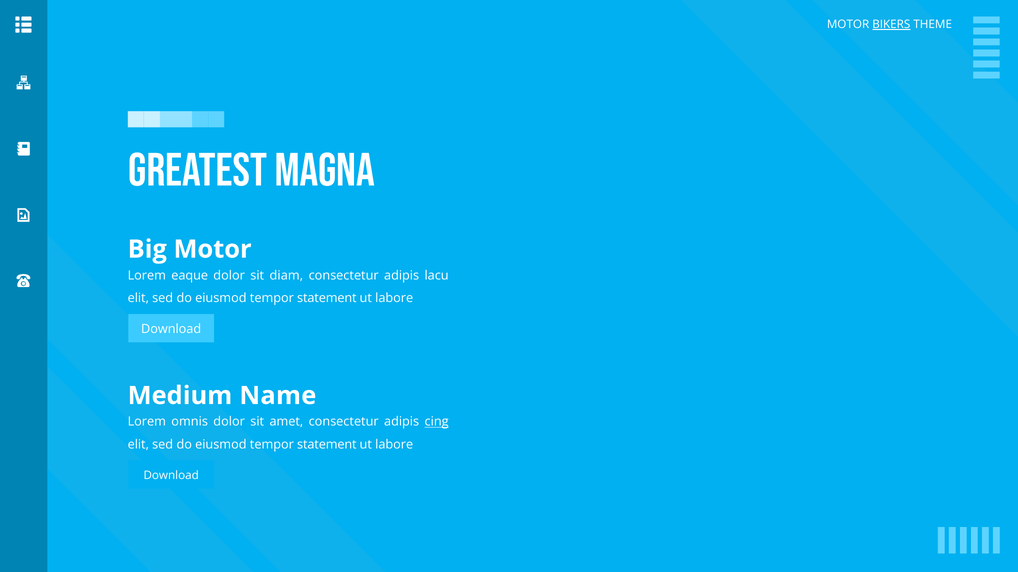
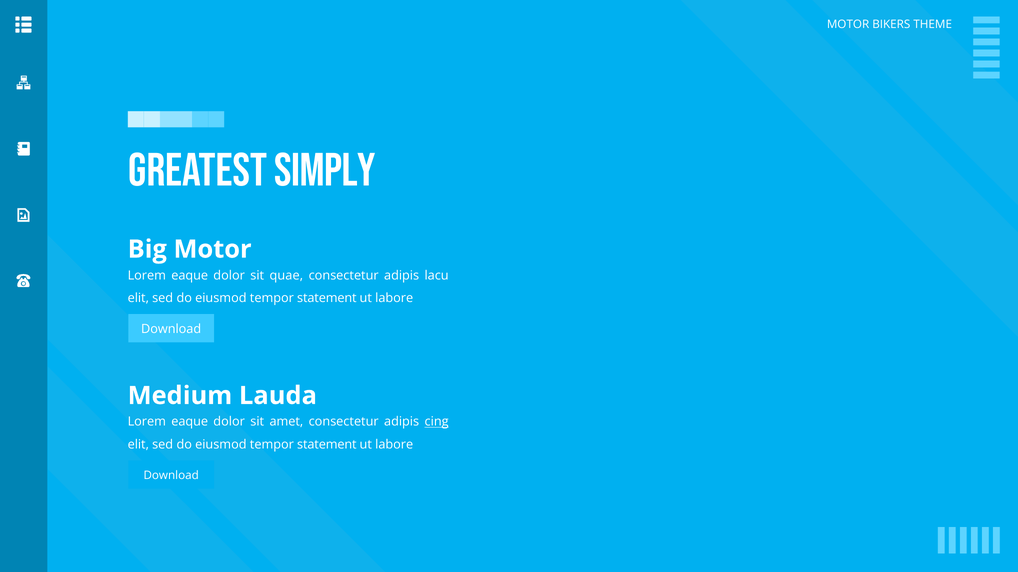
BIKERS underline: present -> none (891, 24)
Magna: Magna -> Simply (325, 171)
diam: diam -> quae (286, 276)
Name: Name -> Lauda (278, 396)
omnis: omnis -> eaque (190, 422)
